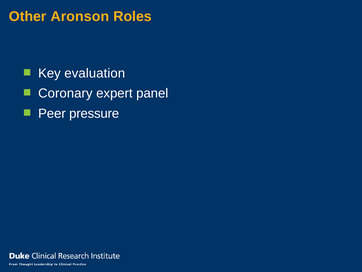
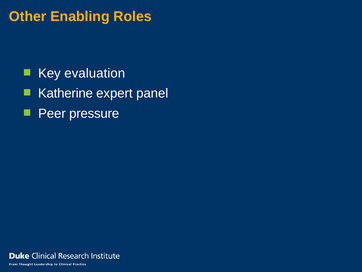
Aronson: Aronson -> Enabling (80, 17)
Coronary: Coronary -> Katherine (65, 93)
